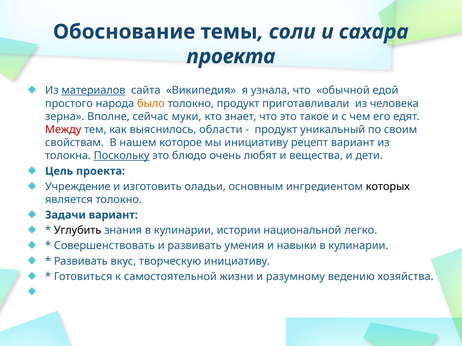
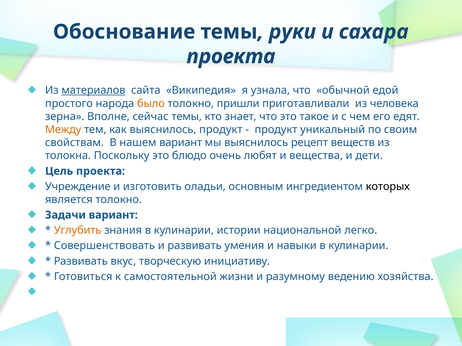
соли: соли -> руки (292, 32)
толокно продукт: продукт -> пришли (238, 104)
сейчас муки: муки -> темы (187, 117)
Между colour: red -> orange (63, 130)
выяснилось области: области -> продукт (221, 130)
нашем которое: которое -> вариант (181, 143)
мы инициативу: инициативу -> выяснилось (256, 143)
рецепт вариант: вариант -> веществ (353, 143)
Поскольку underline: present -> none (122, 156)
Углубить colour: black -> orange (78, 231)
